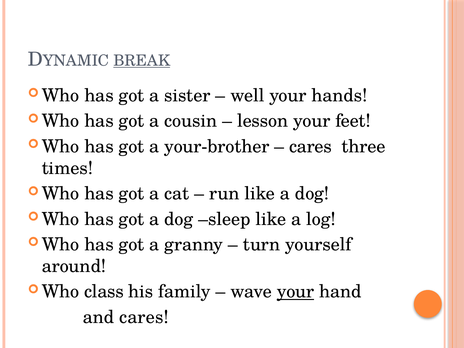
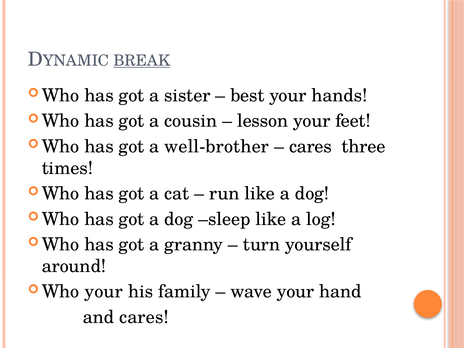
well: well -> best (247, 96)
your-brother: your-brother -> well-brother (217, 147)
class: class -> your (104, 292)
your underline: present -> none (296, 292)
